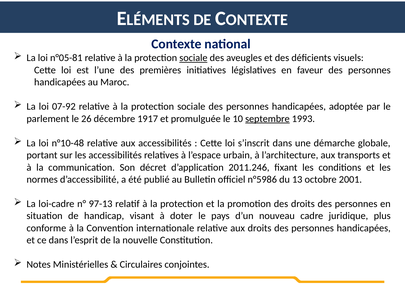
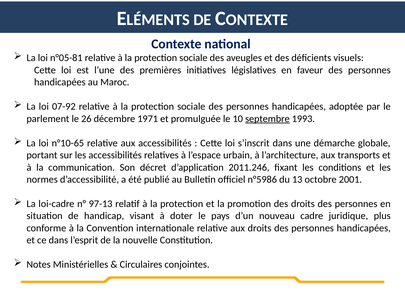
sociale underline: present -> none (193, 58)
1917: 1917 -> 1971 (148, 119)
n°10-48: n°10-48 -> n°10-65 (68, 143)
